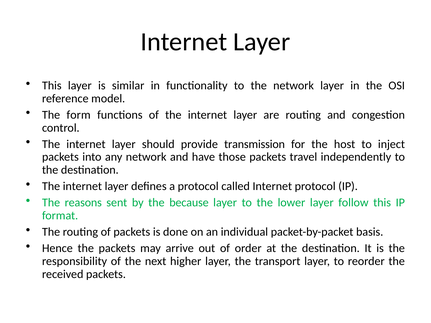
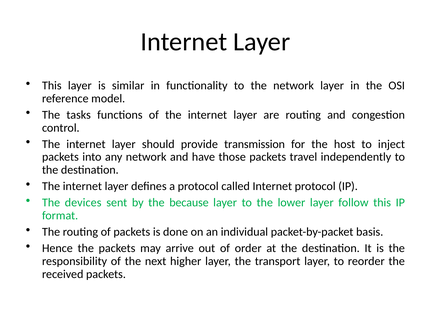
form: form -> tasks (79, 115)
reasons: reasons -> devices (83, 203)
